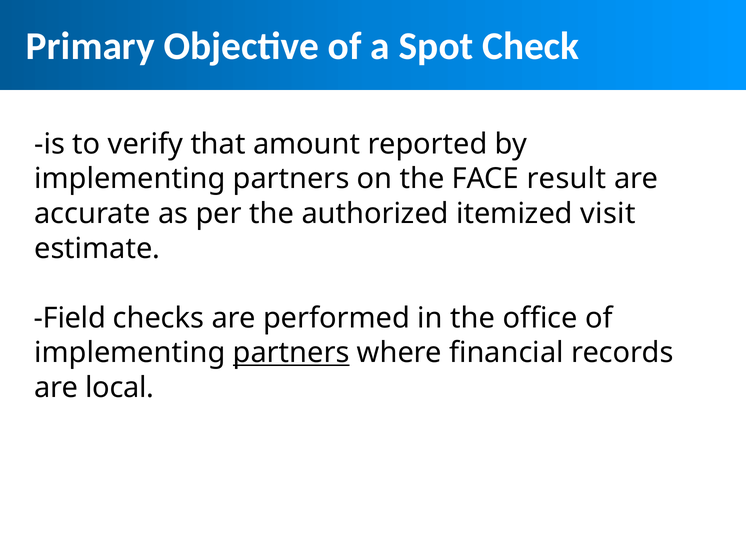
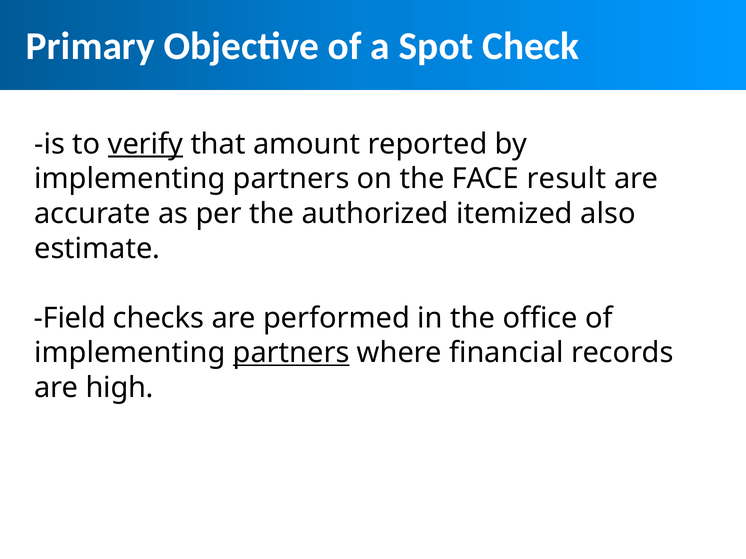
verify underline: none -> present (145, 144)
visit: visit -> also (608, 214)
local: local -> high (120, 388)
